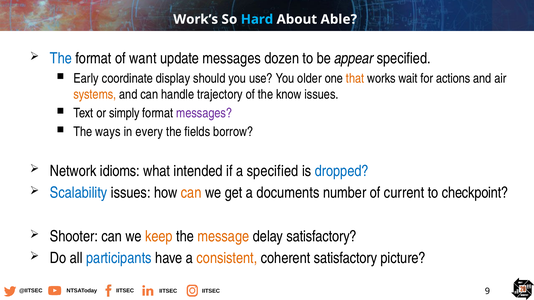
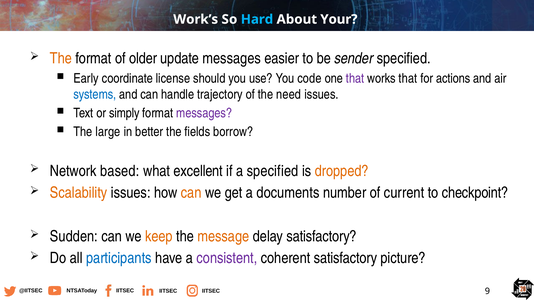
Able: Able -> Your (339, 19)
The colour: blue -> orange (61, 59)
want: want -> older (143, 59)
dozen: dozen -> easier (282, 59)
appear: appear -> sender (354, 59)
display: display -> license (173, 78)
older: older -> code (309, 78)
that colour: orange -> purple (355, 78)
works wait: wait -> that (408, 78)
systems colour: orange -> blue (95, 94)
know: know -> need (289, 94)
ways: ways -> large (108, 132)
every: every -> better (149, 132)
idioms: idioms -> based (120, 171)
intended: intended -> excellent (198, 171)
dropped colour: blue -> orange (342, 171)
Scalability colour: blue -> orange (79, 193)
Shooter: Shooter -> Sudden (74, 237)
consistent colour: orange -> purple (227, 258)
